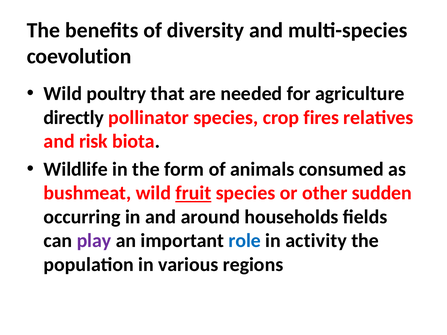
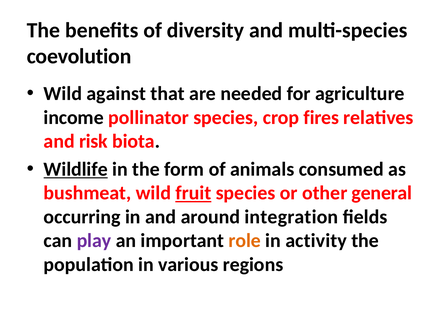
poultry: poultry -> against (116, 94)
directly: directly -> income (74, 118)
Wildlife underline: none -> present (76, 169)
sudden: sudden -> general (382, 193)
households: households -> integration (291, 217)
role colour: blue -> orange (245, 241)
